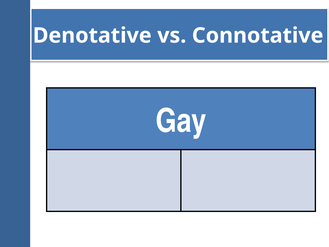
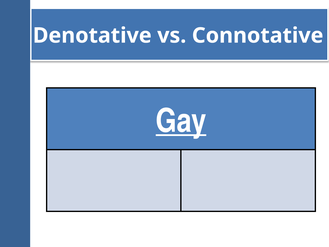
Gay underline: none -> present (181, 121)
